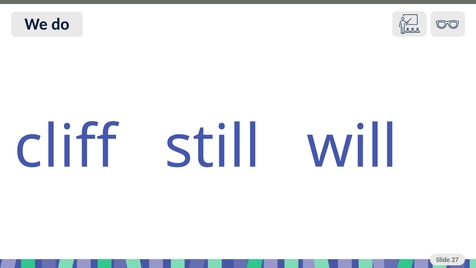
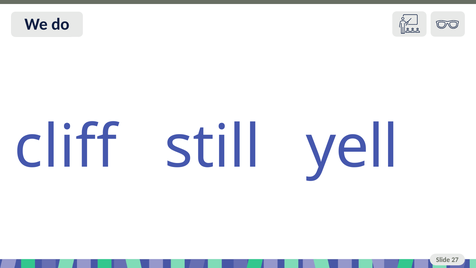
will: will -> yell (352, 147)
